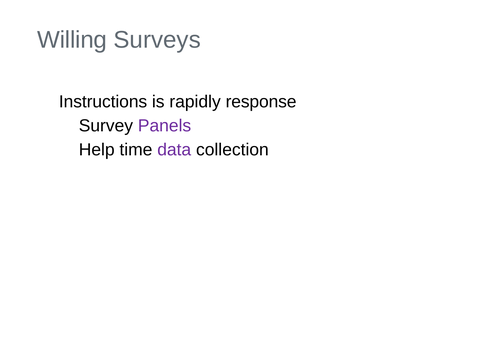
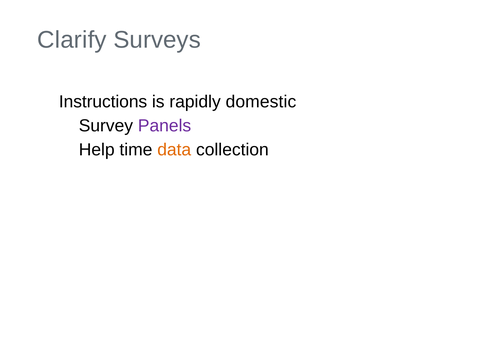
Willing: Willing -> Clarify (72, 40)
response: response -> domestic (261, 102)
data colour: purple -> orange (174, 150)
